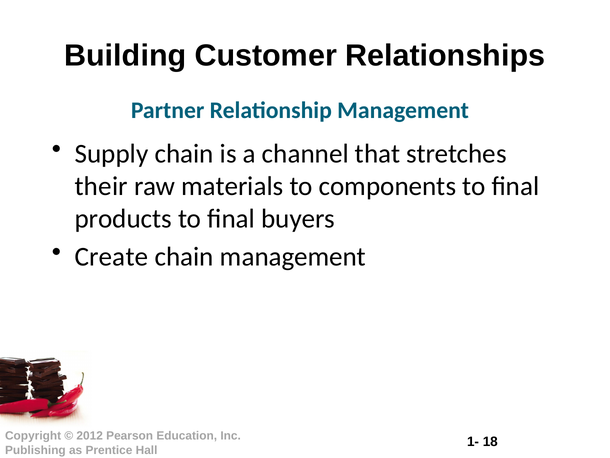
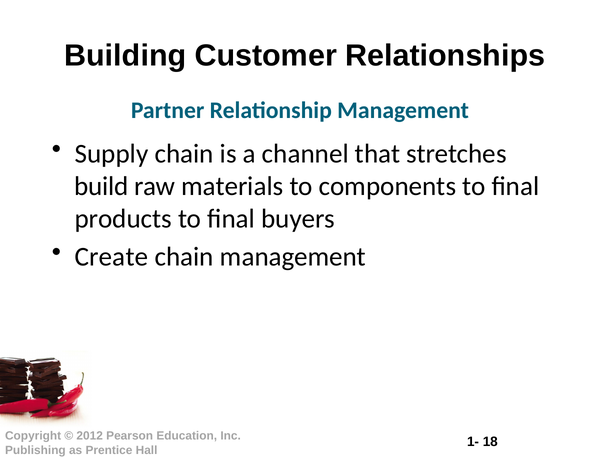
their: their -> build (101, 186)
